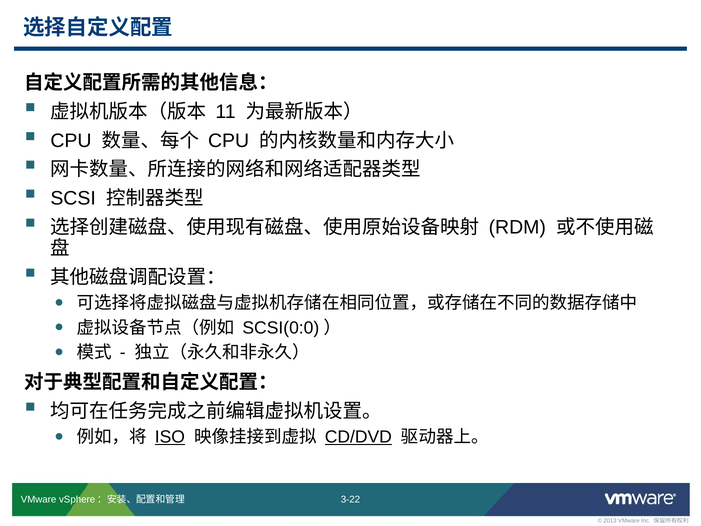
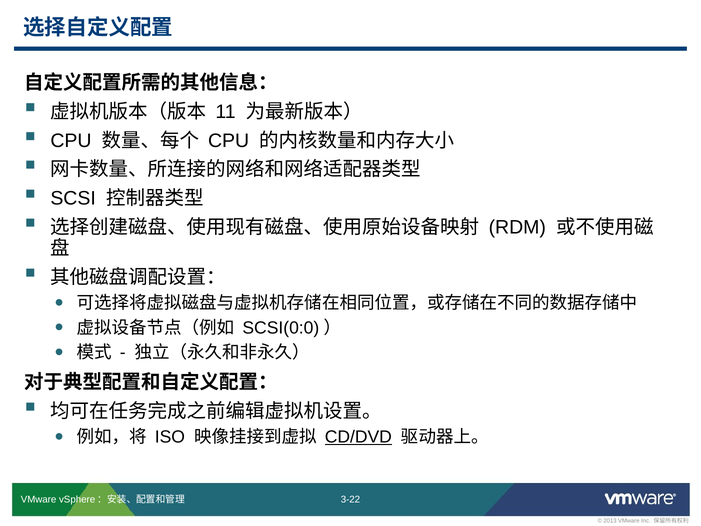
ISO underline: present -> none (170, 437)
